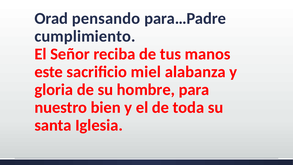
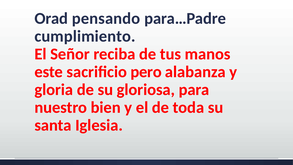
miel: miel -> pero (146, 72)
hombre: hombre -> gloriosa (146, 90)
